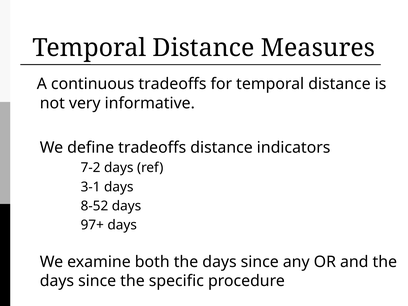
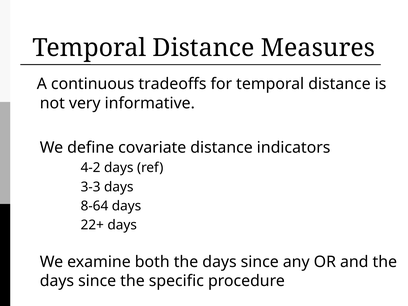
define tradeoffs: tradeoffs -> covariate (152, 148)
7-2: 7-2 -> 4-2 (91, 168)
3-1: 3-1 -> 3-3 (91, 187)
8-52: 8-52 -> 8-64 (94, 206)
97+: 97+ -> 22+ (92, 225)
